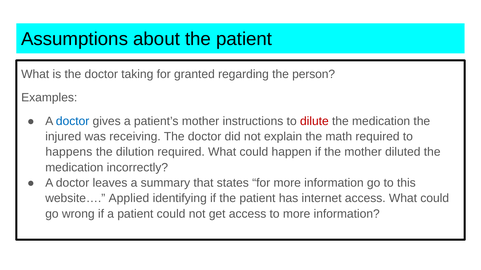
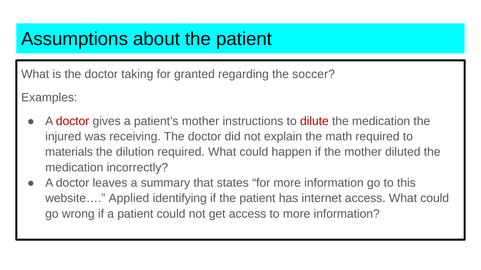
person: person -> soccer (314, 74)
doctor colour: blue -> red (73, 121)
happens: happens -> materials (69, 152)
